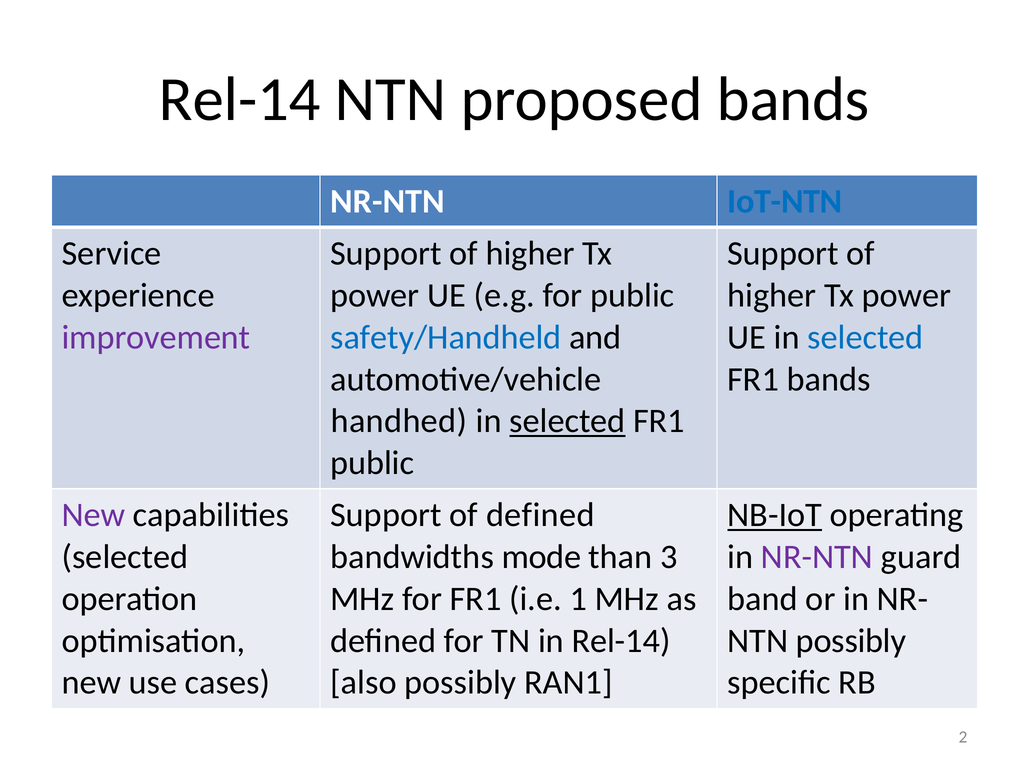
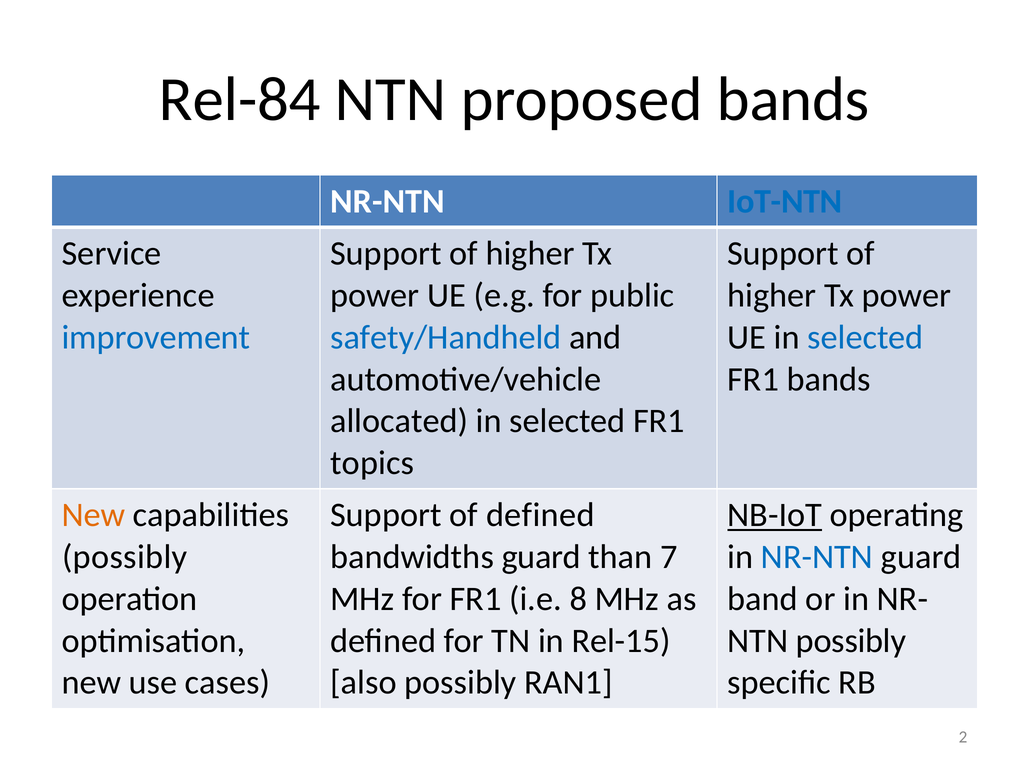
Rel-14: Rel-14 -> Rel-84 (240, 100)
improvement colour: purple -> blue (156, 337)
handhed: handhed -> allocated (399, 421)
selected underline: present -> none (567, 421)
public: public -> topics (372, 463)
New colour: purple -> orange (94, 515)
selected: selected -> possibly (125, 557)
bandwidths mode: mode -> guard (541, 557)
3: 3 -> 7 (669, 557)
NR-NTN colour: purple -> blue (817, 557)
1: 1 -> 8 (578, 599)
in Rel-14: Rel-14 -> Rel-15 (621, 641)
